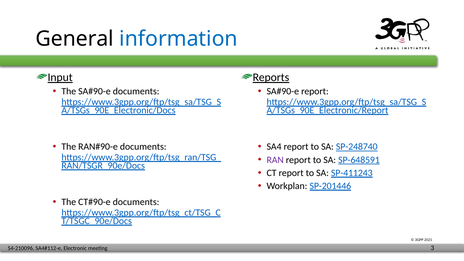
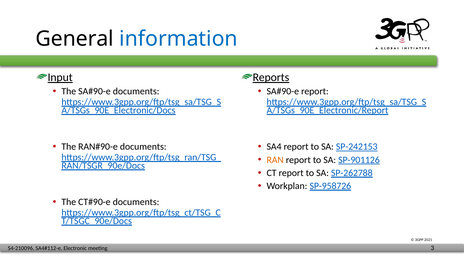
SP-248740: SP-248740 -> SP-242153 (357, 147)
RAN colour: purple -> orange (275, 160)
SP-648591: SP-648591 -> SP-901126 (359, 160)
SP-411243: SP-411243 -> SP-262788 (352, 173)
SP-201446: SP-201446 -> SP-958726 (330, 186)
